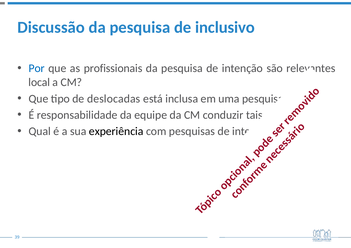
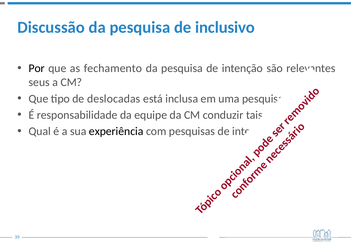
Por colour: blue -> black (37, 68)
profissionais: profissionais -> fechamento (113, 68)
local: local -> seus (39, 82)
